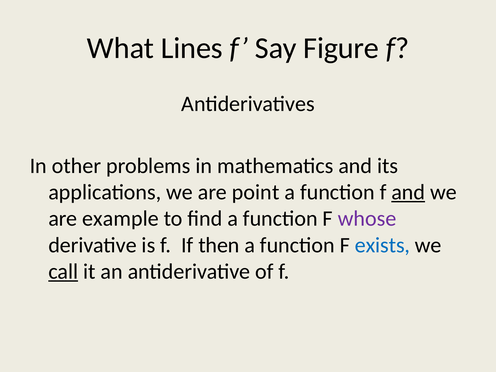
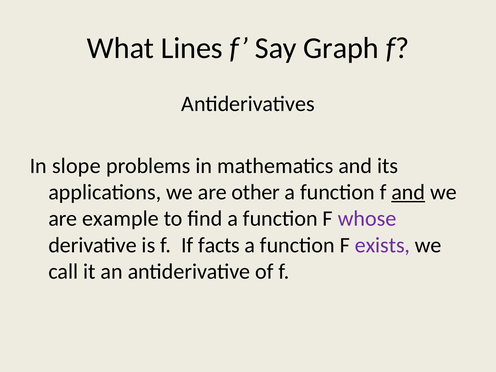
Figure: Figure -> Graph (341, 48)
other: other -> slope (76, 166)
point: point -> other (256, 192)
then: then -> facts (219, 245)
exists colour: blue -> purple (382, 245)
call underline: present -> none (63, 272)
